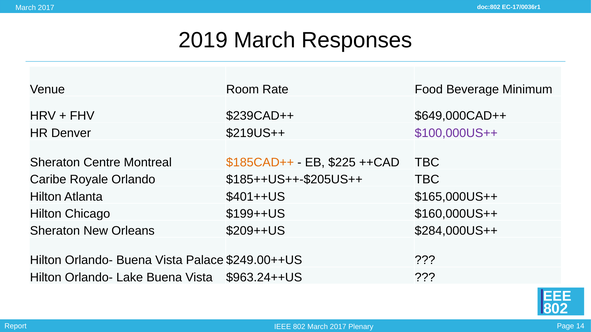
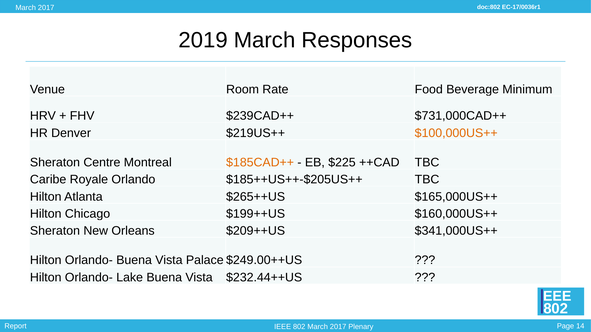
$649,000CAD++: $649,000CAD++ -> $731,000CAD++ (461, 116)
$100,000US++ colour: purple -> orange (456, 133)
$401++US: $401++US -> $265++US (256, 197)
$284,000US++: $284,000US++ -> $341,000US++ (456, 231)
$963.24++US: $963.24++US -> $232.44++US (264, 278)
